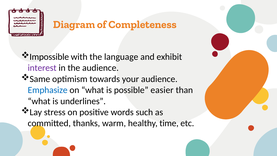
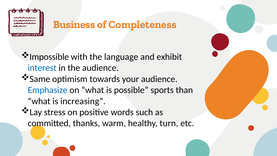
Diagram: Diagram -> Business (74, 24)
interest colour: purple -> blue (42, 68)
easier: easier -> sports (162, 90)
underlines: underlines -> increasing (83, 101)
time: time -> turn (169, 123)
